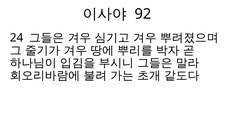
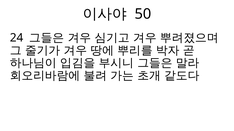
92: 92 -> 50 (143, 14)
